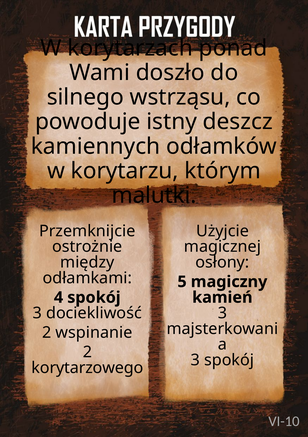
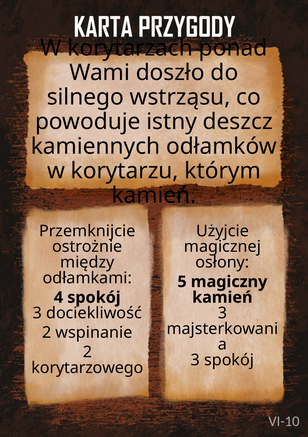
malutki: malutki -> kamień (154, 195)
